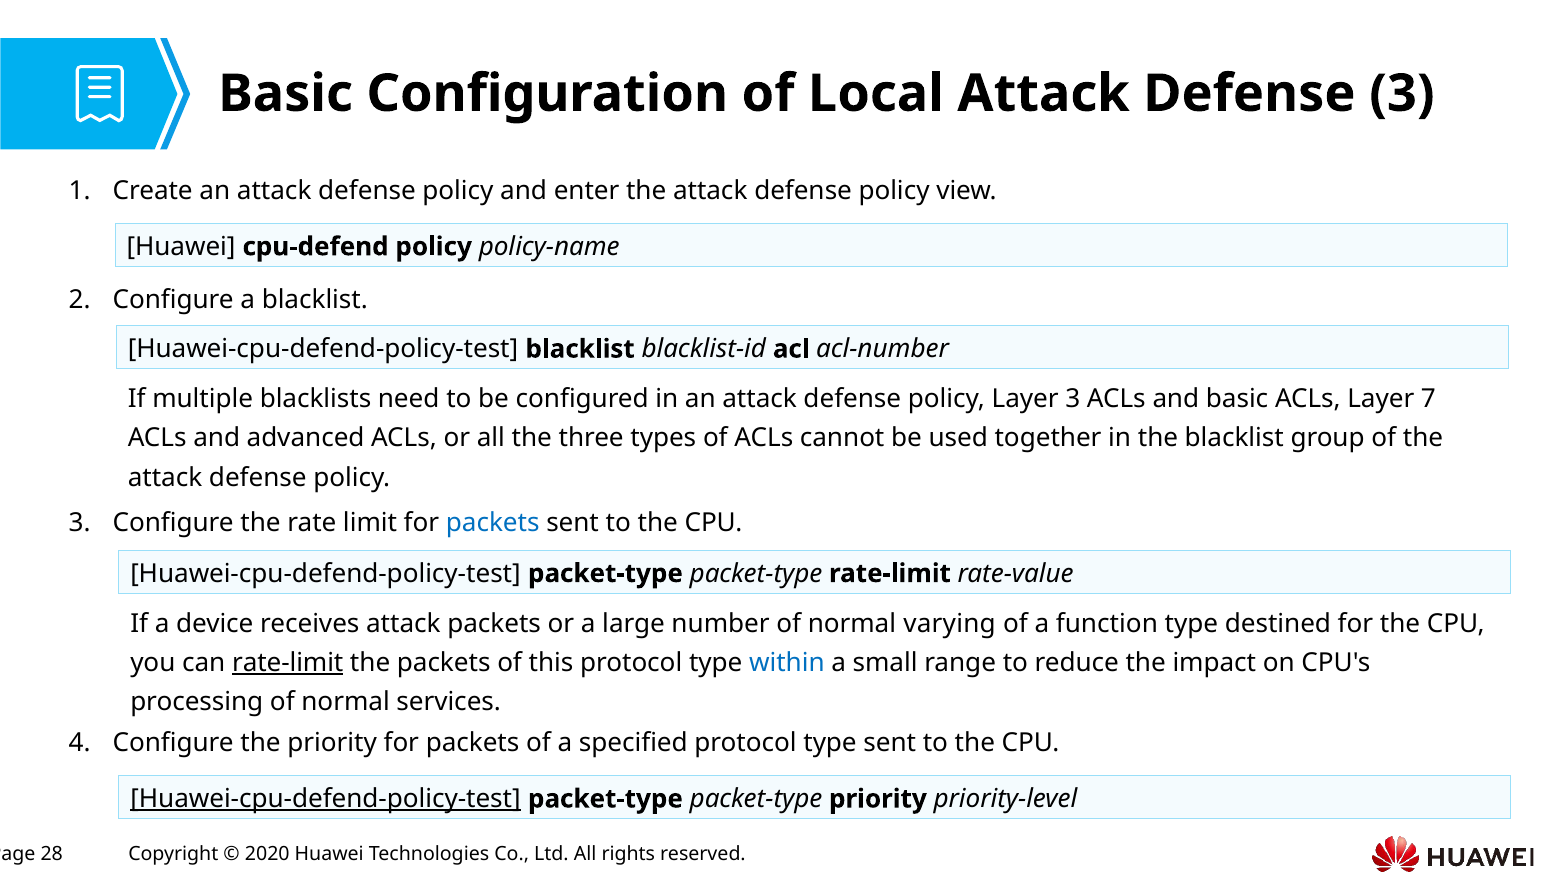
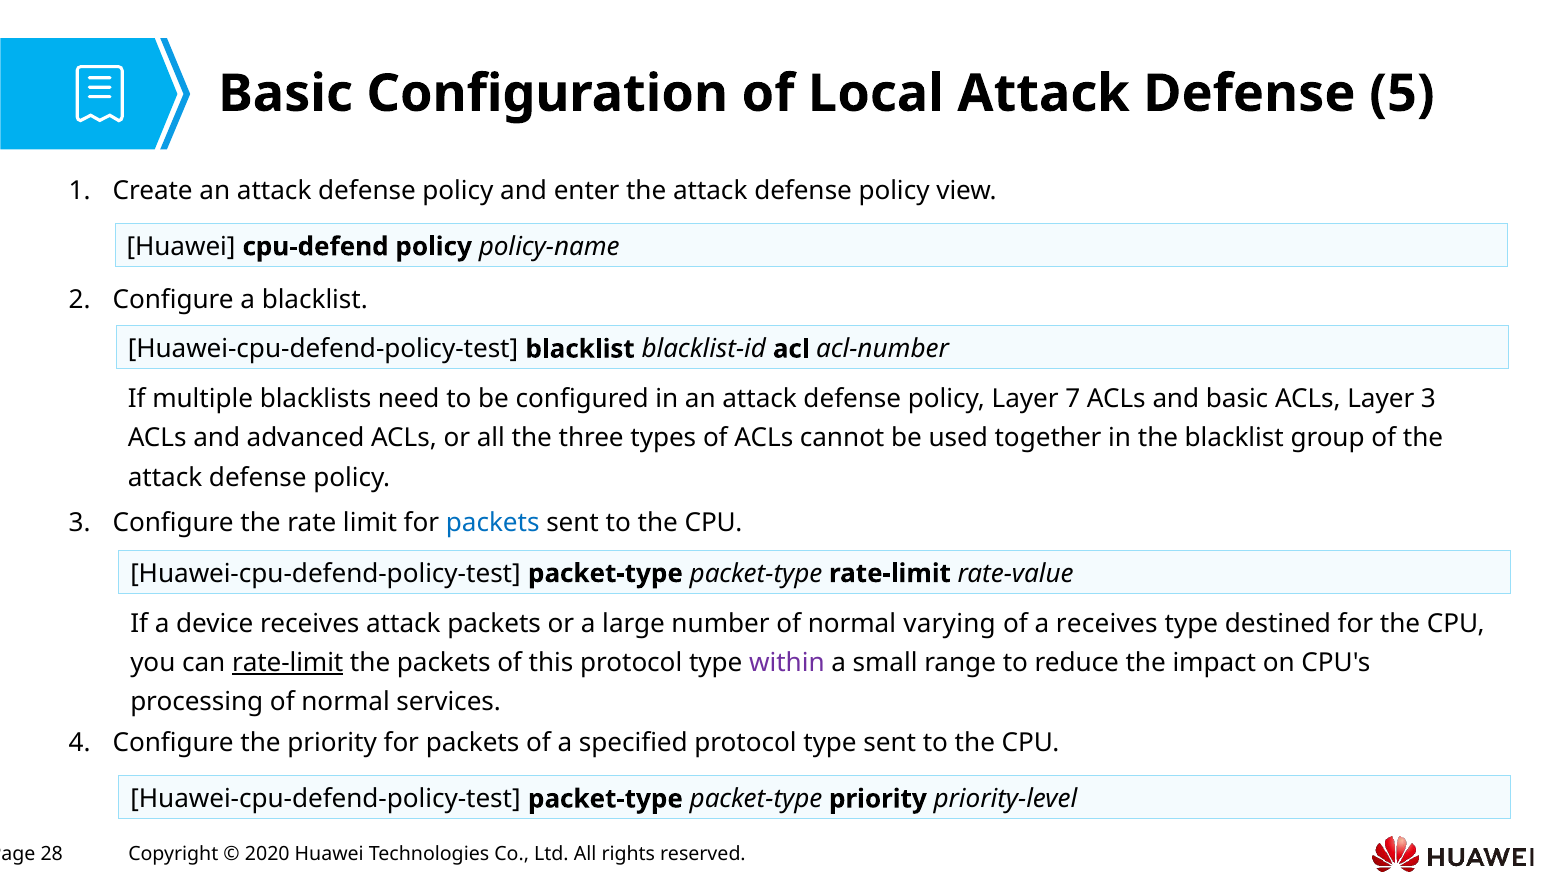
Defense 3: 3 -> 5 (1402, 94)
Layer 3: 3 -> 7 (1073, 399)
Layer 7: 7 -> 3 (1428, 399)
a function: function -> receives (1107, 623)
within colour: blue -> purple (787, 663)
Huawei-cpu-defend-policy-test underline: present -> none (325, 799)
